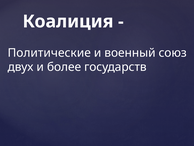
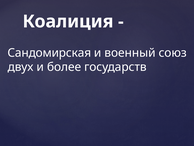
Политические: Политические -> Сандомирская (49, 53)
